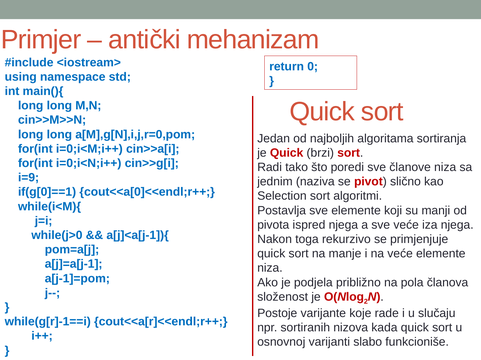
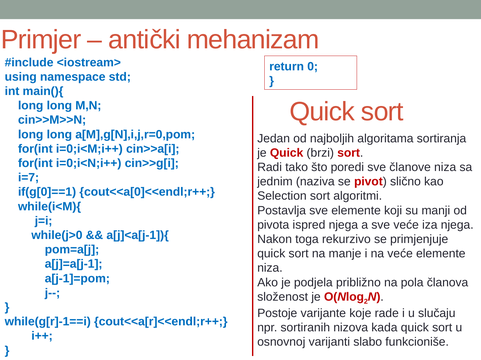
i=9: i=9 -> i=7 (29, 178)
